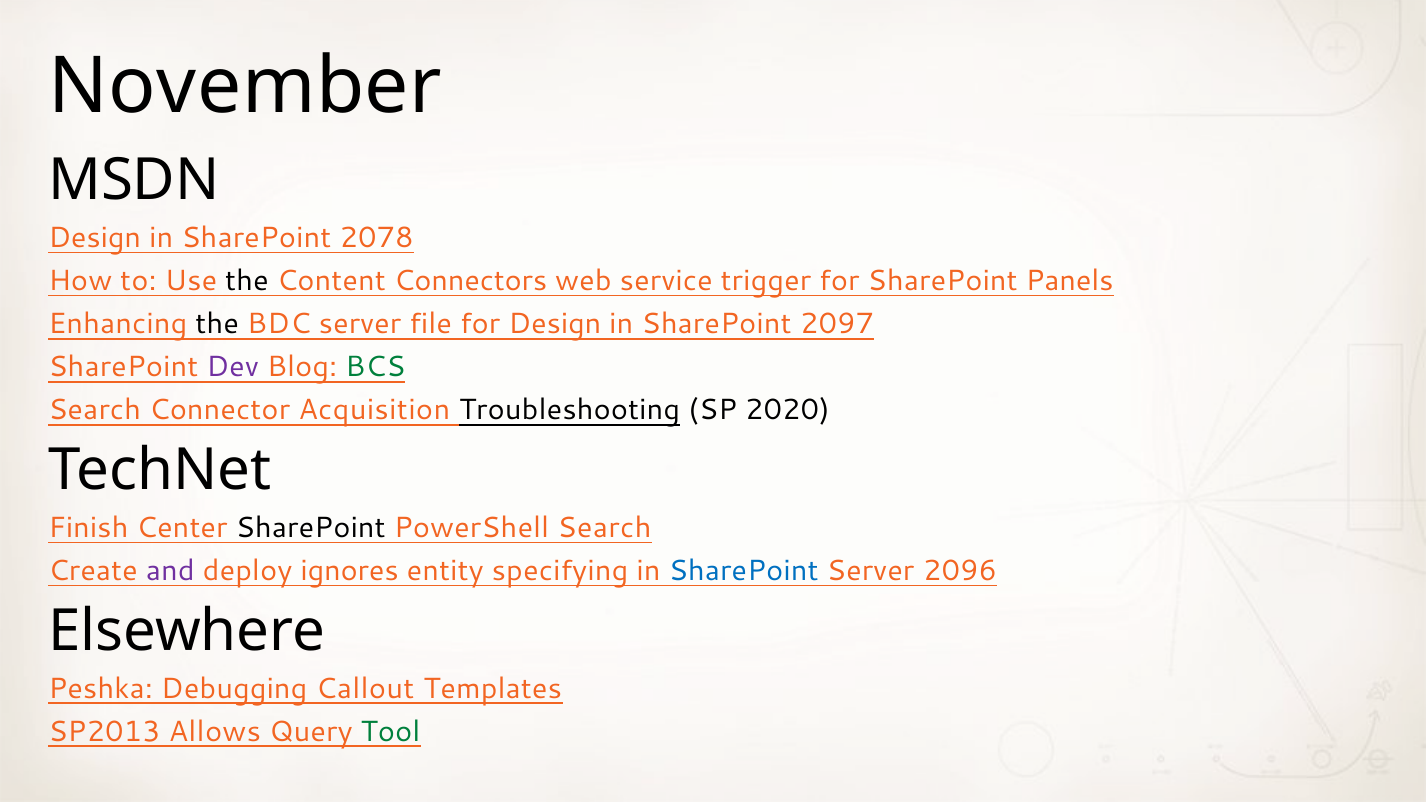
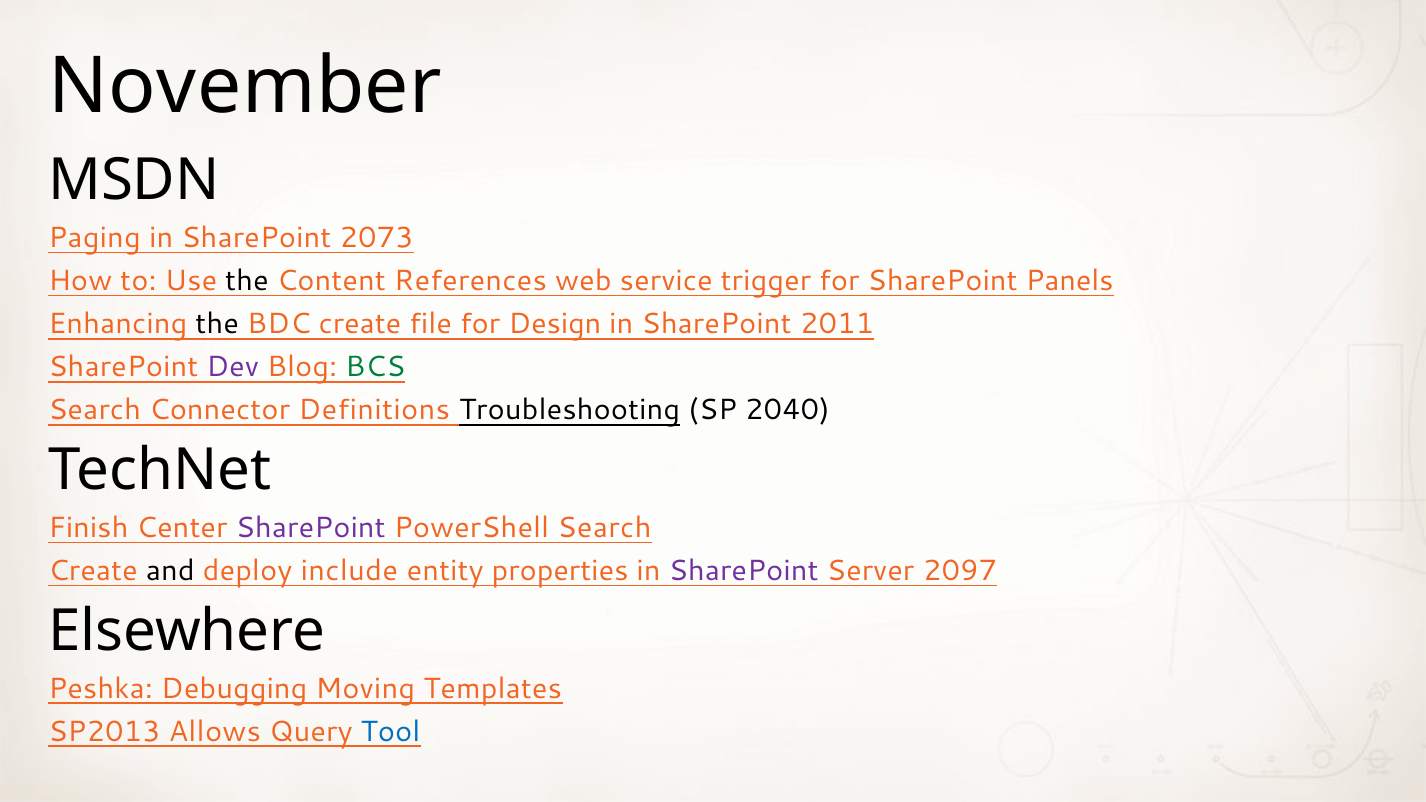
Design: Design -> Paging (95, 238)
2078: 2078 -> 2073 (377, 238)
Connectors: Connectors -> References (470, 281)
BDC server: server -> create (360, 324)
2097: 2097 -> 2011 (837, 324)
Acquisition: Acquisition -> Definitions (374, 410)
2020: 2020 -> 2040 (787, 410)
SharePoint colour: black -> purple (311, 528)
and colour: purple -> black (170, 571)
ignores: ignores -> include (349, 571)
specifying: specifying -> properties (560, 571)
SharePoint colour: blue -> purple (744, 571)
2096: 2096 -> 2097 (960, 571)
Callout: Callout -> Moving (365, 689)
Tool colour: green -> blue (390, 732)
